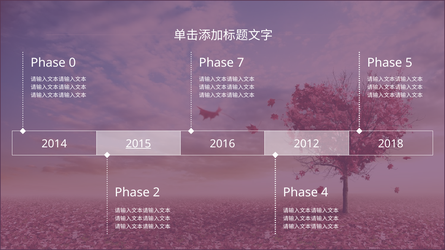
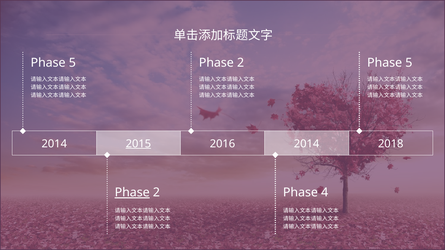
0: 0 -> 5 (72, 63)
7: 7 -> 2 (241, 63)
2016 2012: 2012 -> 2014 (307, 144)
Phase underline: none -> present (132, 193)
